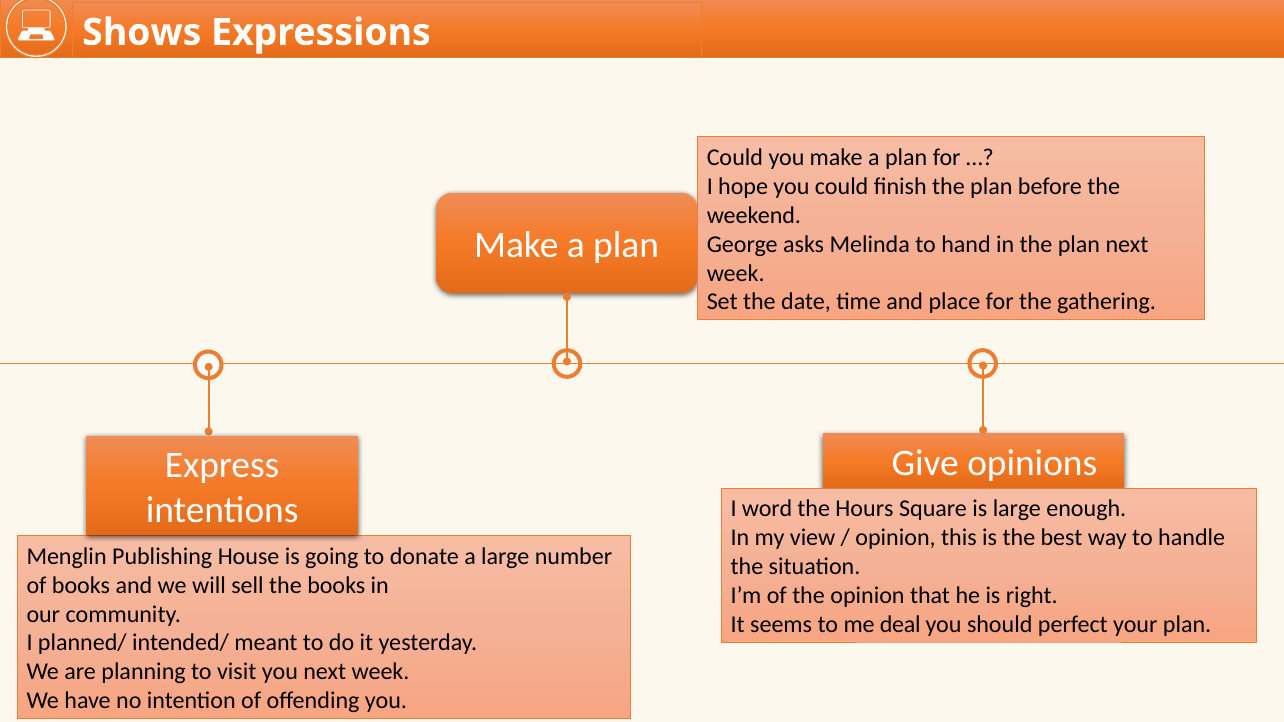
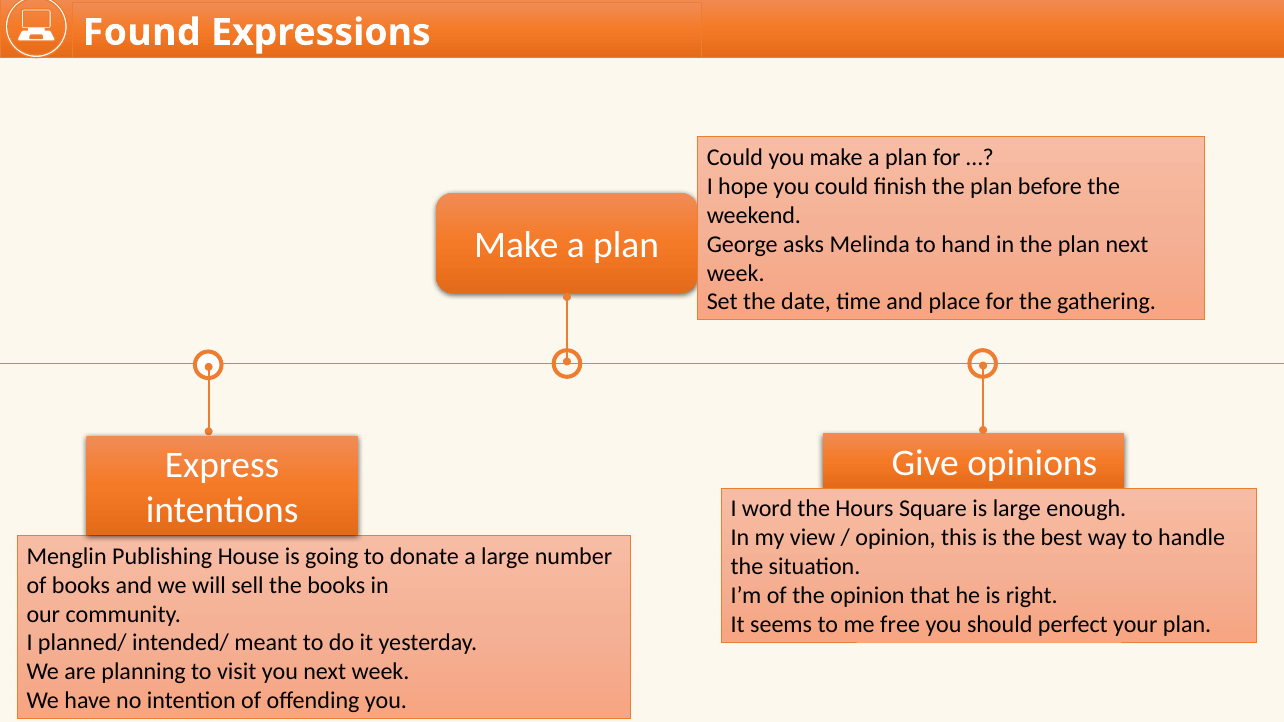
Shows: Shows -> Found (142, 32)
deal: deal -> free (900, 625)
